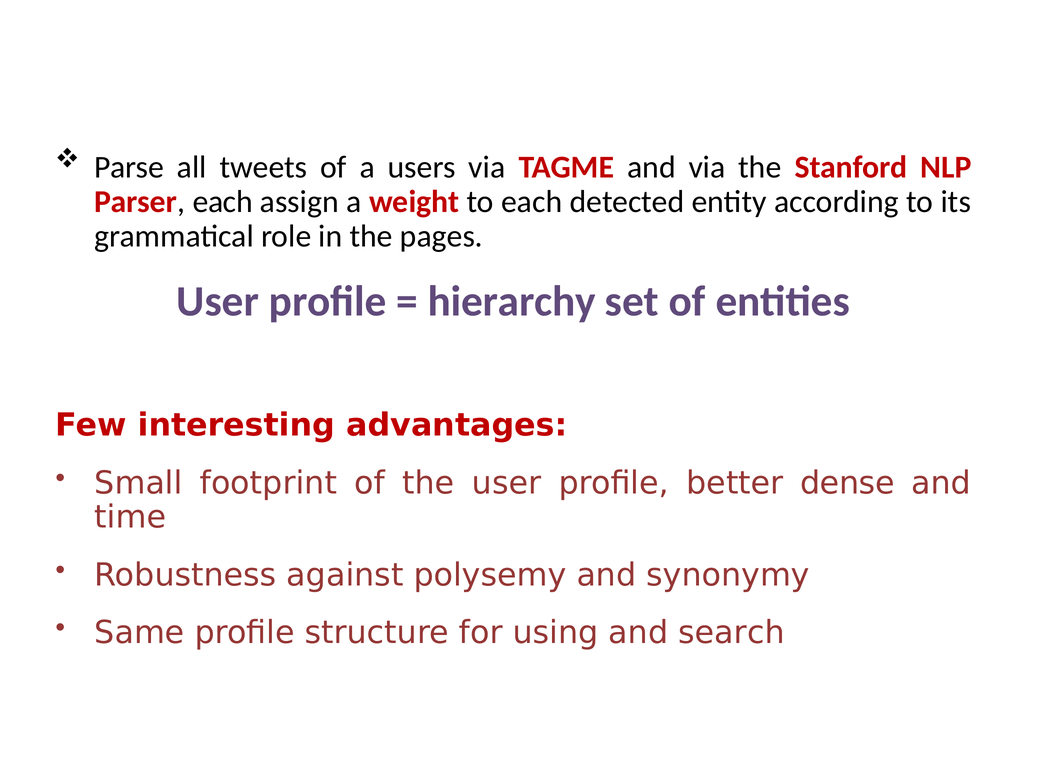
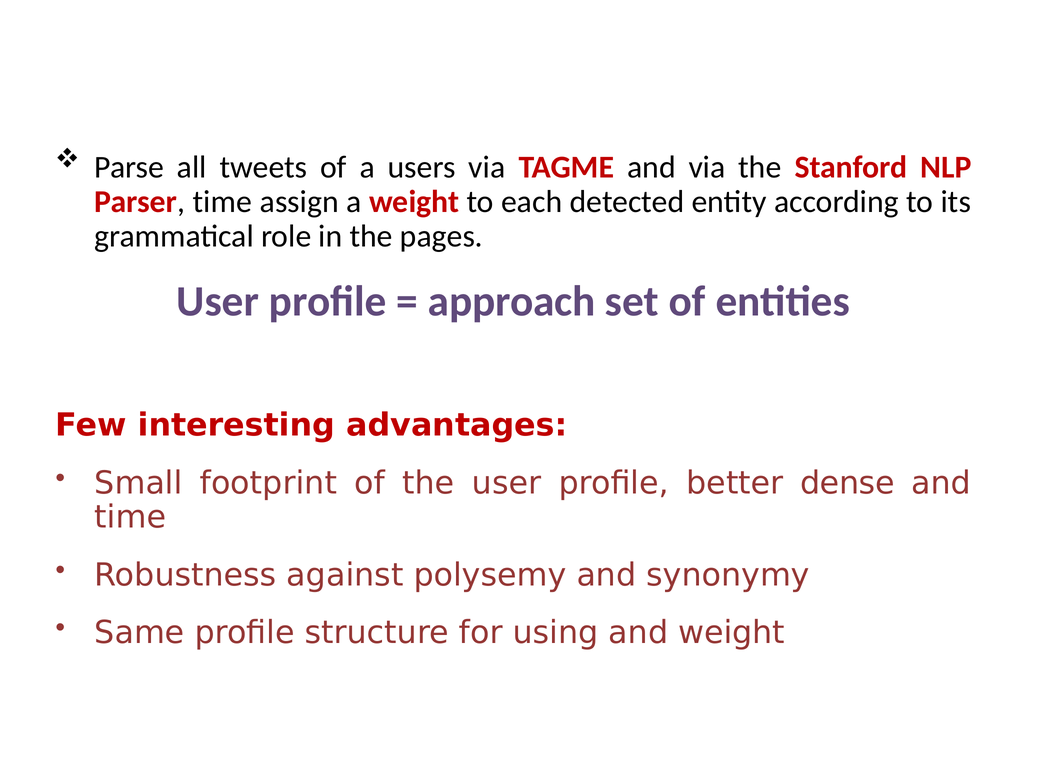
Parser each: each -> time (222, 202)
hierarchy: hierarchy -> approach (512, 302)
and search: search -> weight (732, 633)
